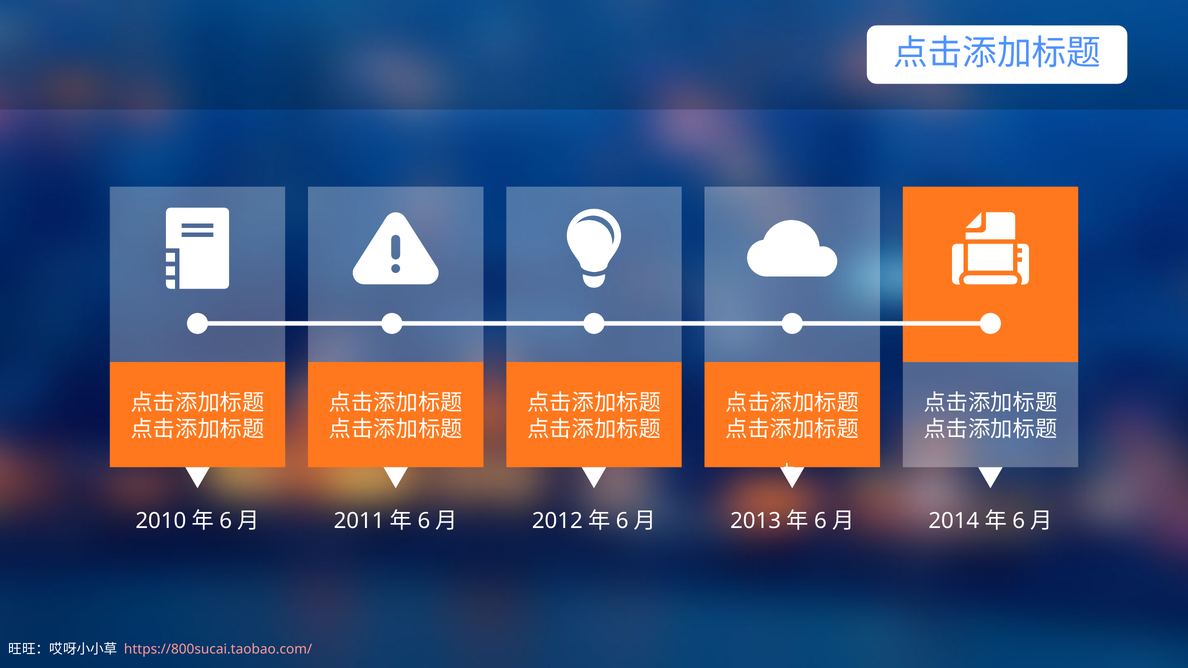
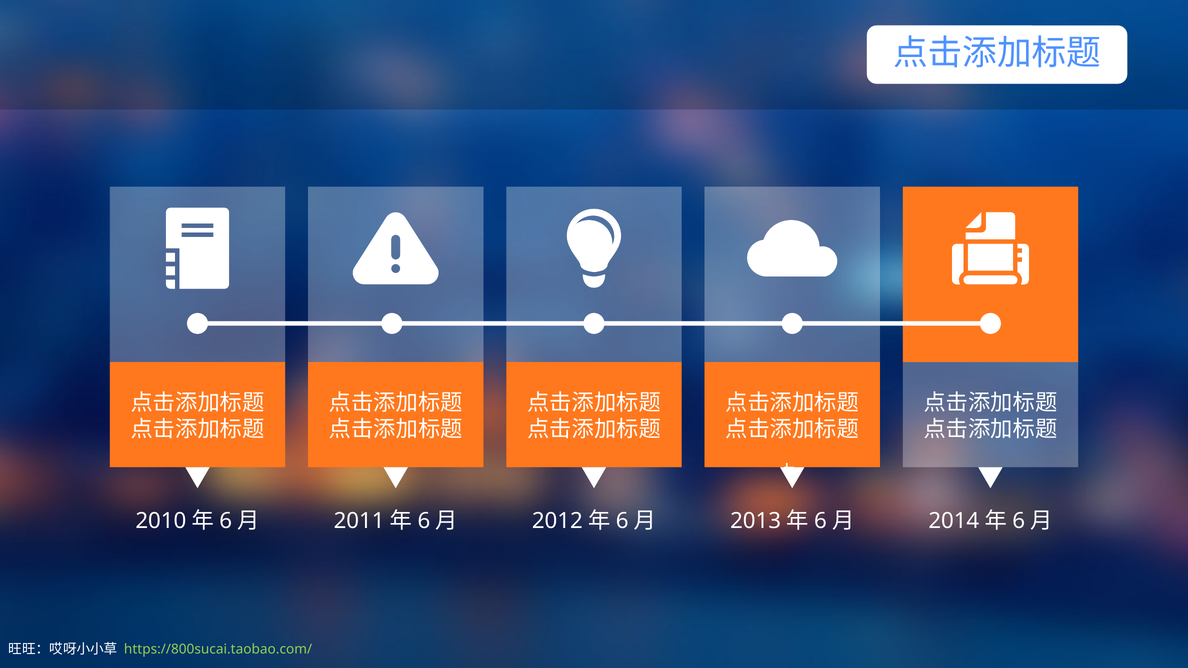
https://800sucai.taobao.com/ colour: pink -> light green (218, 650)
